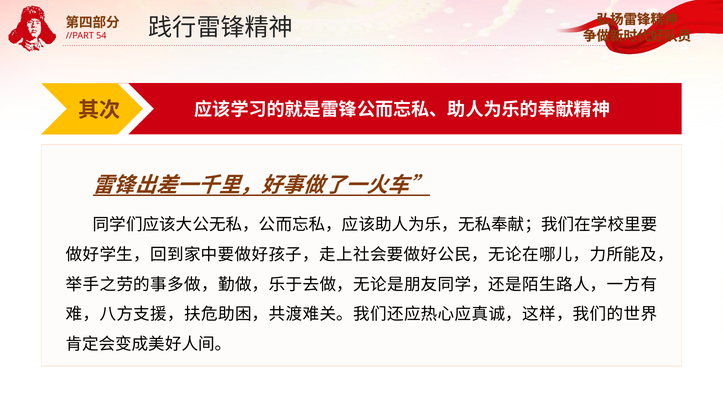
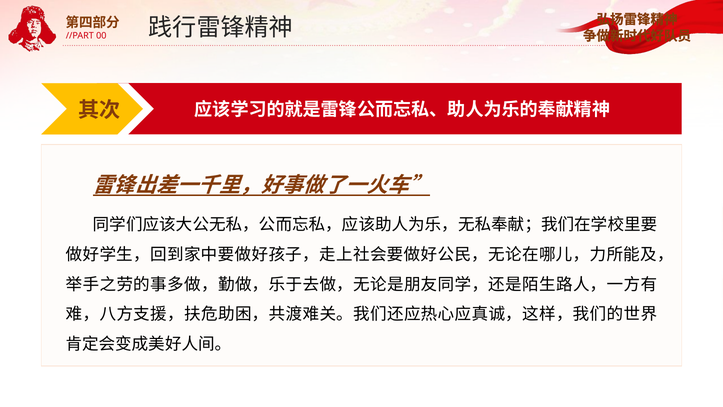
54: 54 -> 00 (101, 36)
